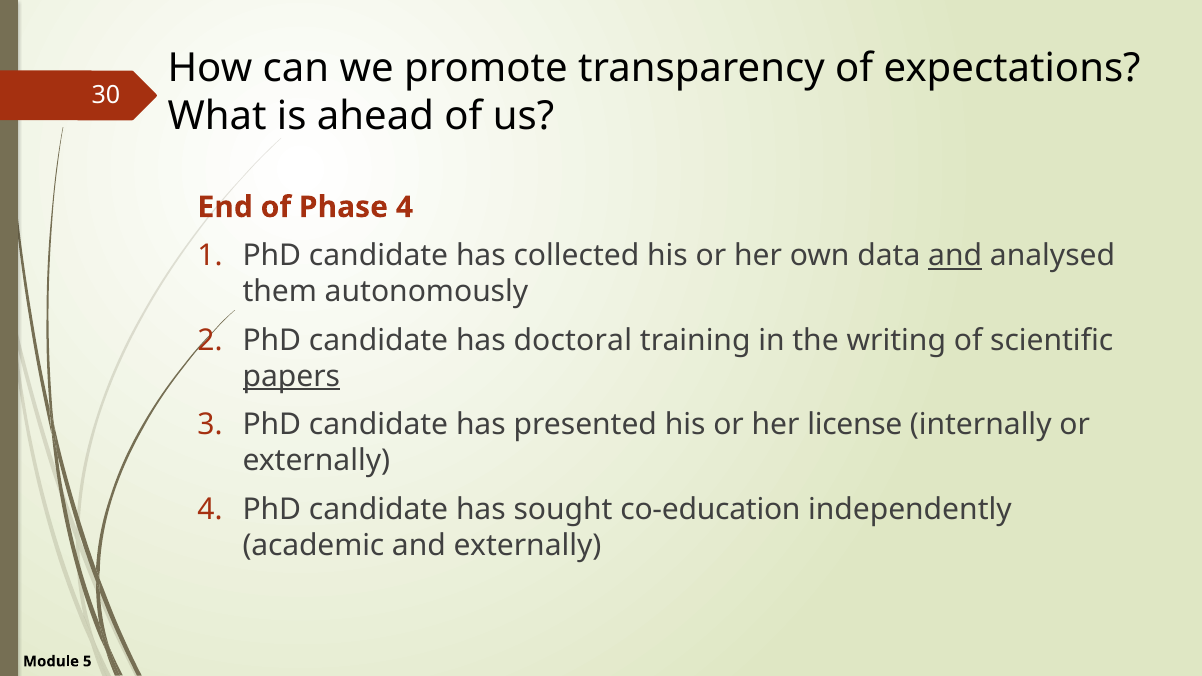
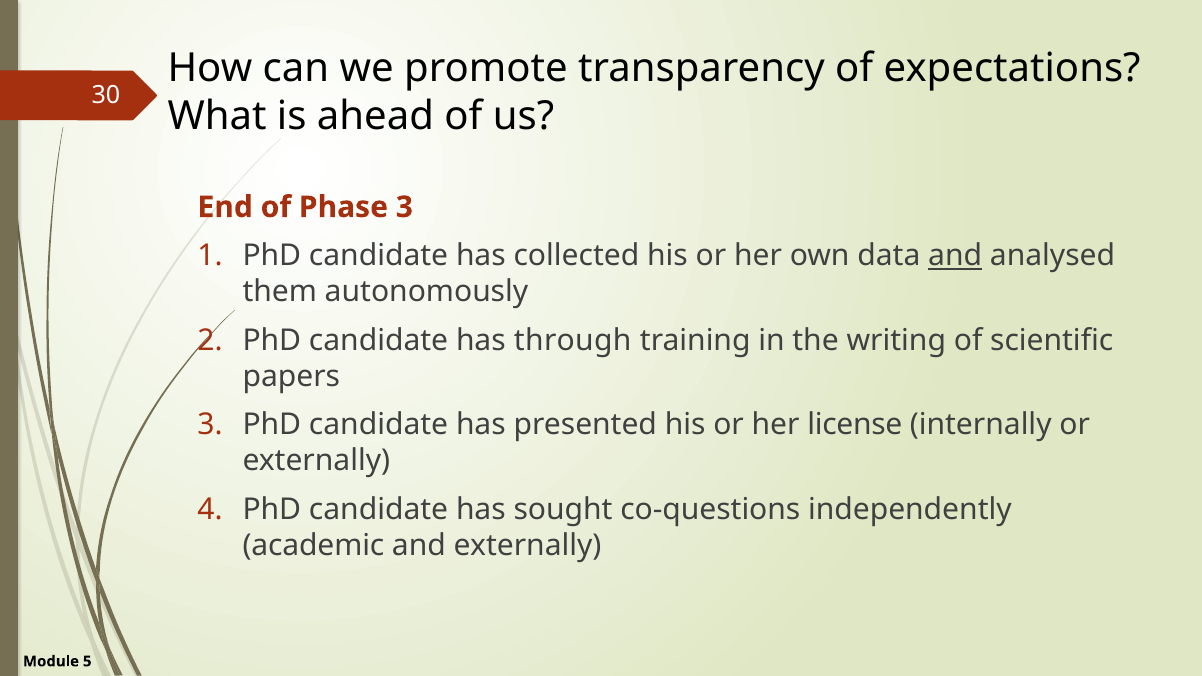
Phase 4: 4 -> 3 (404, 207)
doctoral: doctoral -> through (573, 340)
papers underline: present -> none (291, 376)
co-education: co-education -> co-questions (710, 510)
